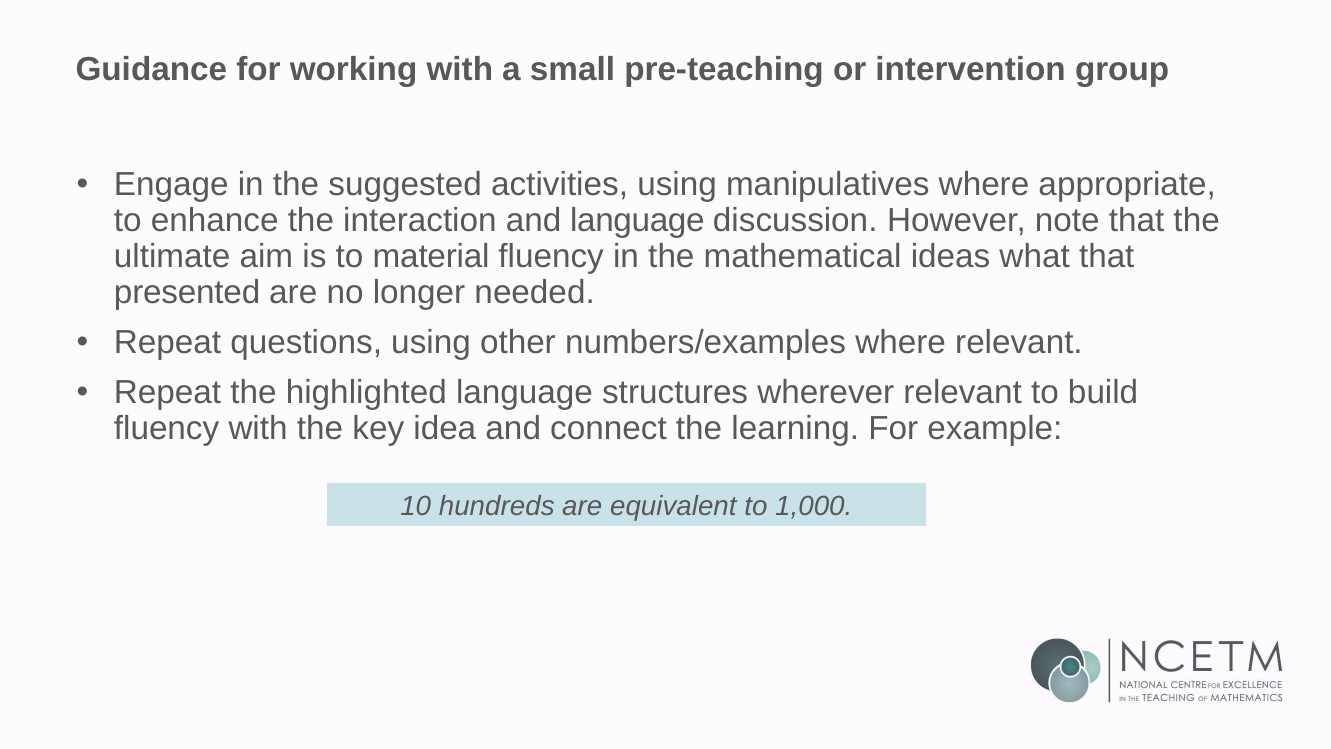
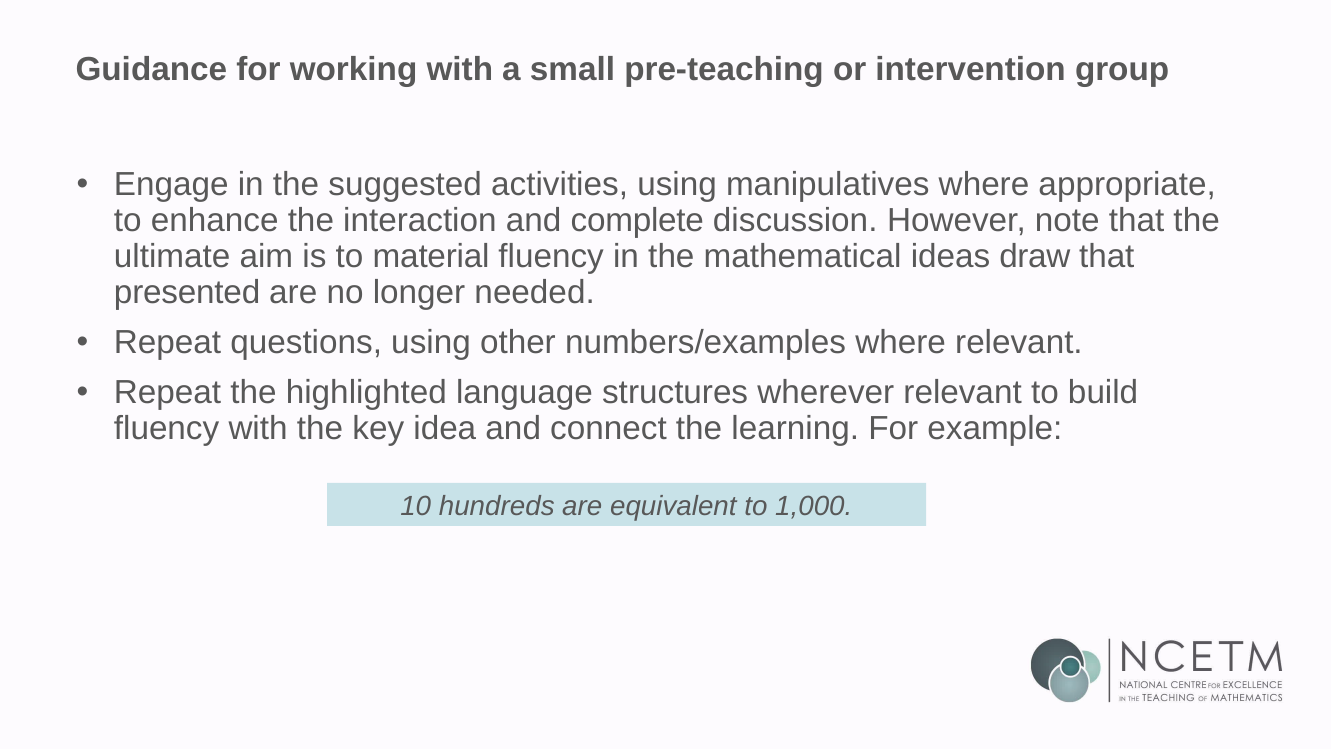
and language: language -> complete (637, 221)
what: what -> draw (1035, 257)
